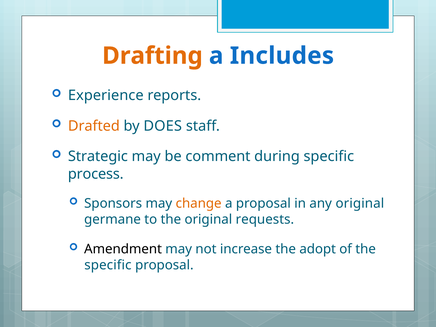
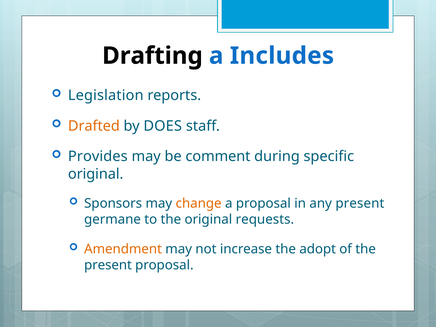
Drafting colour: orange -> black (152, 56)
Experience: Experience -> Legislation (106, 95)
Strategic: Strategic -> Provides (98, 157)
process: process -> original (96, 174)
any original: original -> present (360, 203)
Amendment colour: black -> orange (123, 249)
specific: specific -> present (108, 265)
